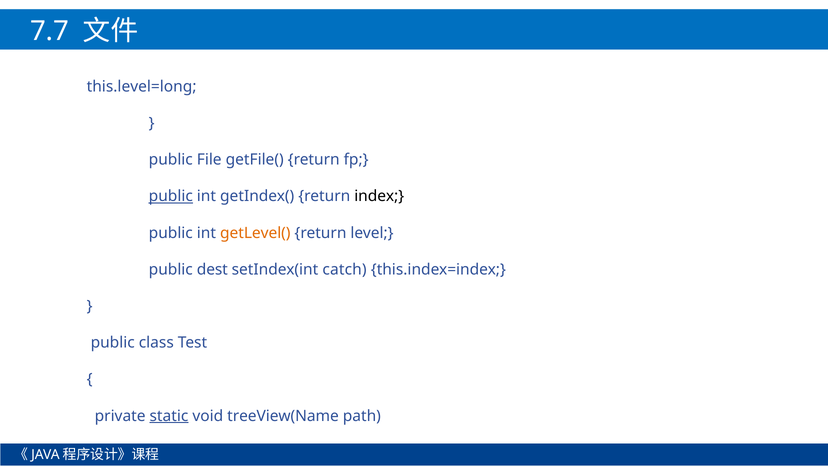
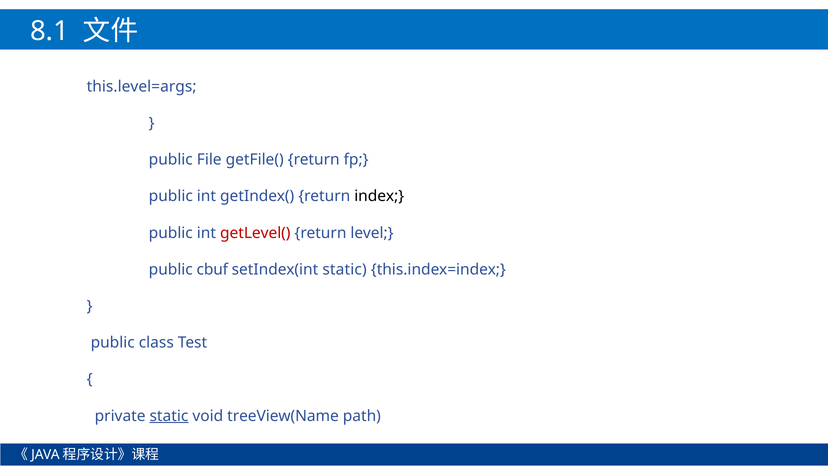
7.7: 7.7 -> 8.1 (50, 31)
this.level=long: this.level=long -> this.level=args (142, 86)
public underline: present -> none (171, 196)
getLevel( colour: orange -> red (255, 233)
dest: dest -> cbuf (212, 269)
setIndex(int catch: catch -> static (345, 269)
